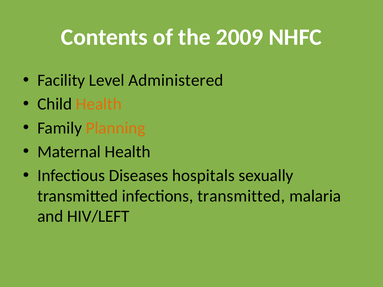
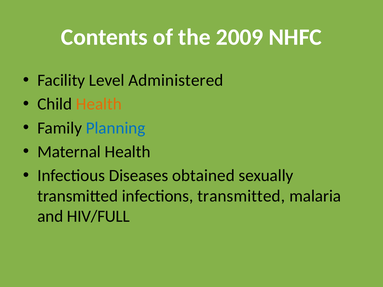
Planning colour: orange -> blue (116, 128)
hospitals: hospitals -> obtained (203, 176)
HIV/LEFT: HIV/LEFT -> HIV/FULL (98, 217)
